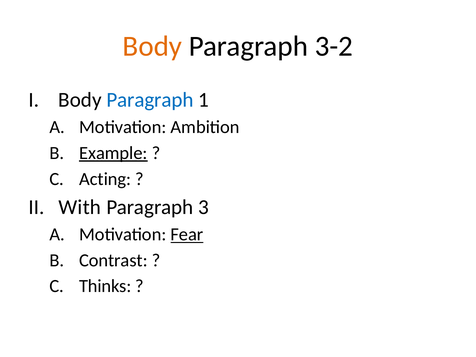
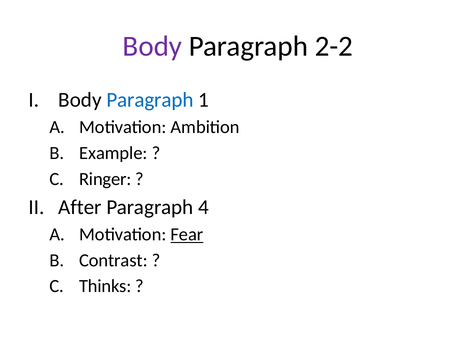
Body colour: orange -> purple (152, 46)
3-2: 3-2 -> 2-2 (334, 46)
Example underline: present -> none (113, 153)
Acting: Acting -> Ringer (105, 179)
With: With -> After (80, 207)
3: 3 -> 4 (204, 207)
